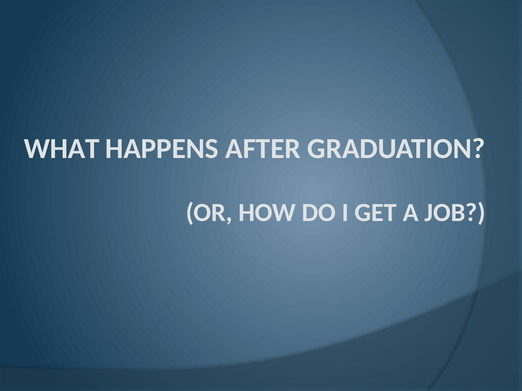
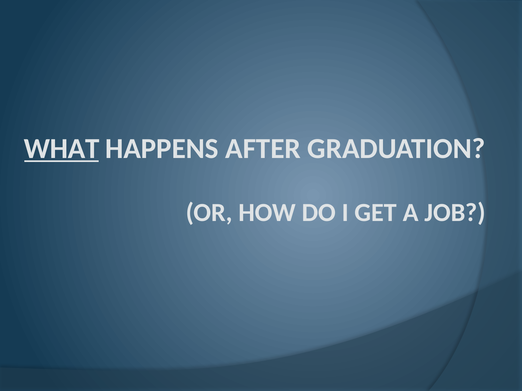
WHAT underline: none -> present (62, 149)
